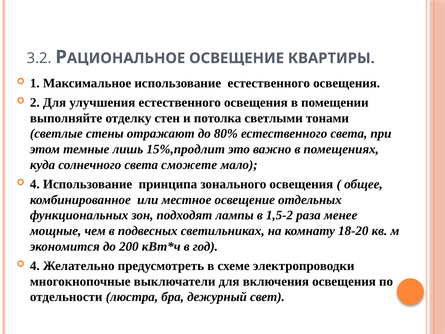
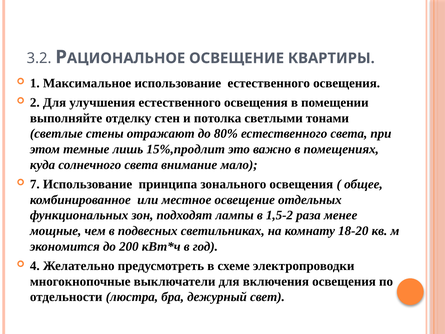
сможете: сможете -> внимание (189, 165)
4: 4 -> 7 (35, 184)
